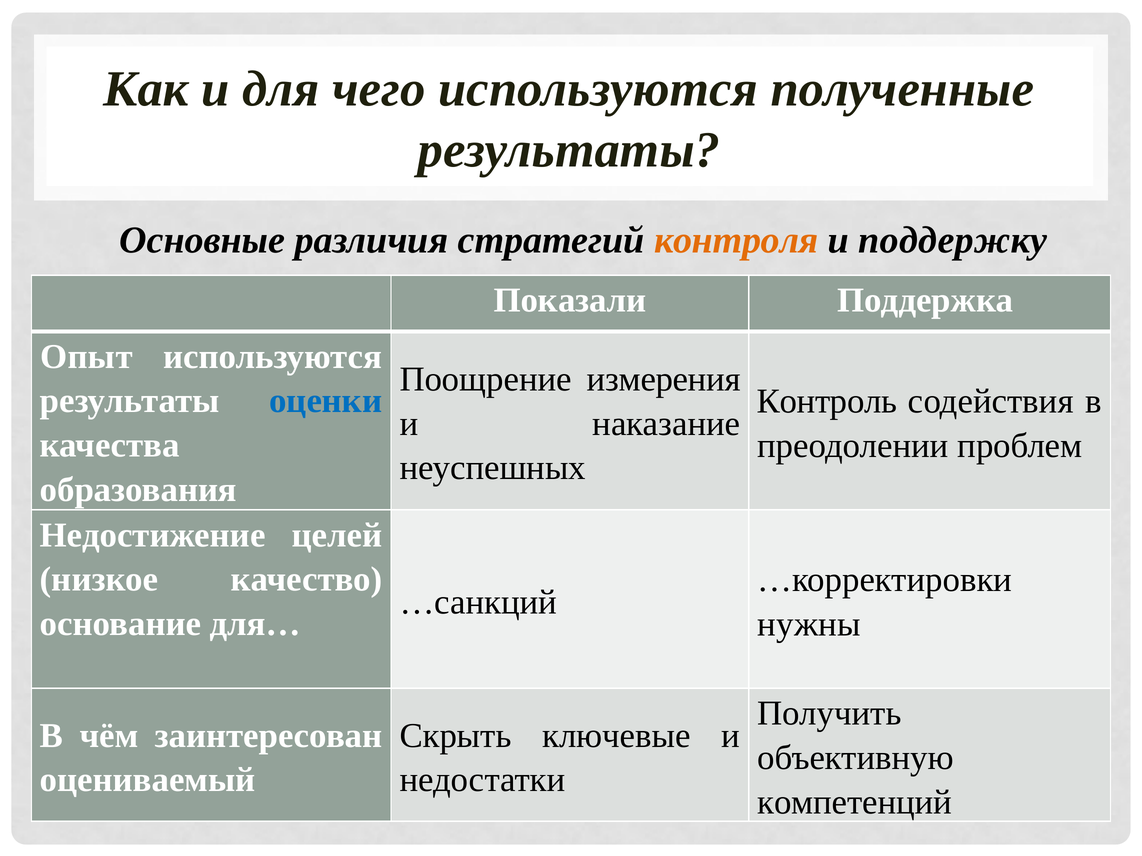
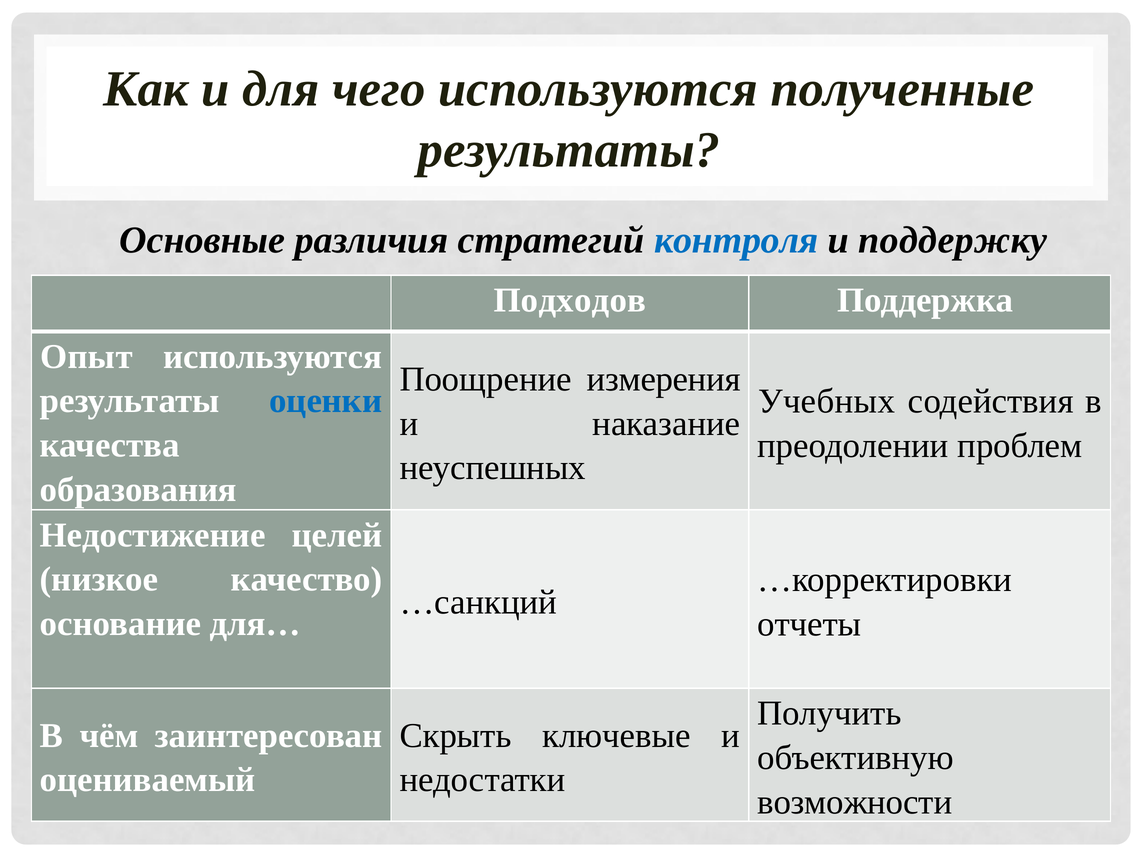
контроля colour: orange -> blue (736, 240)
Показали: Показали -> Подходов (570, 301)
Контроль: Контроль -> Учебных (827, 402)
нужны: нужны -> отчеты (809, 625)
компетенций: компетенций -> возможности (855, 803)
